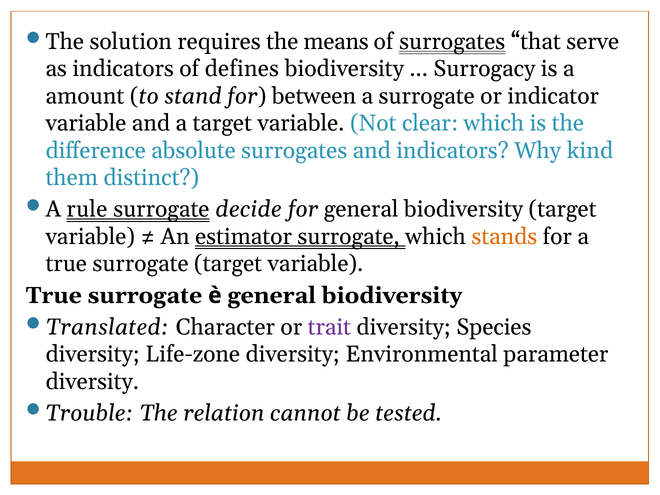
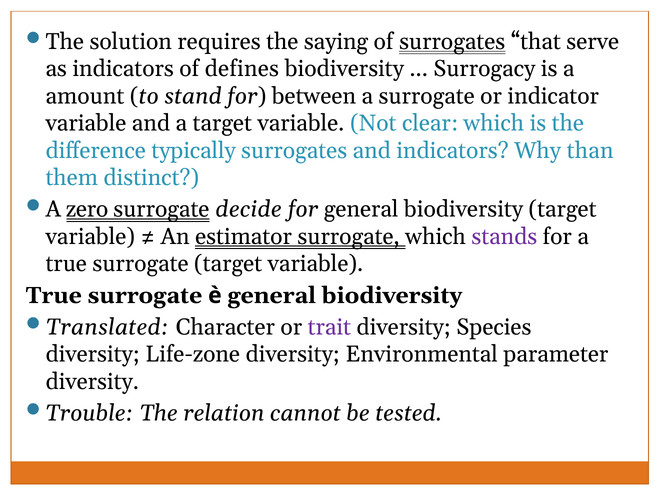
means: means -> saying (336, 42)
absolute: absolute -> typically (194, 151)
kind: kind -> than (590, 151)
rule: rule -> zero (87, 209)
stands colour: orange -> purple (504, 237)
